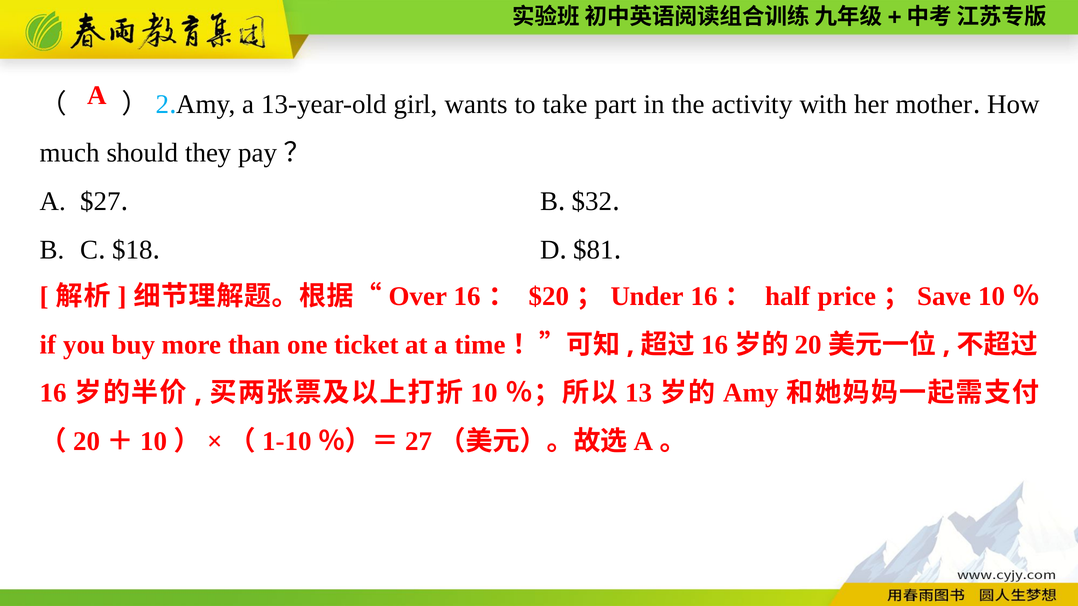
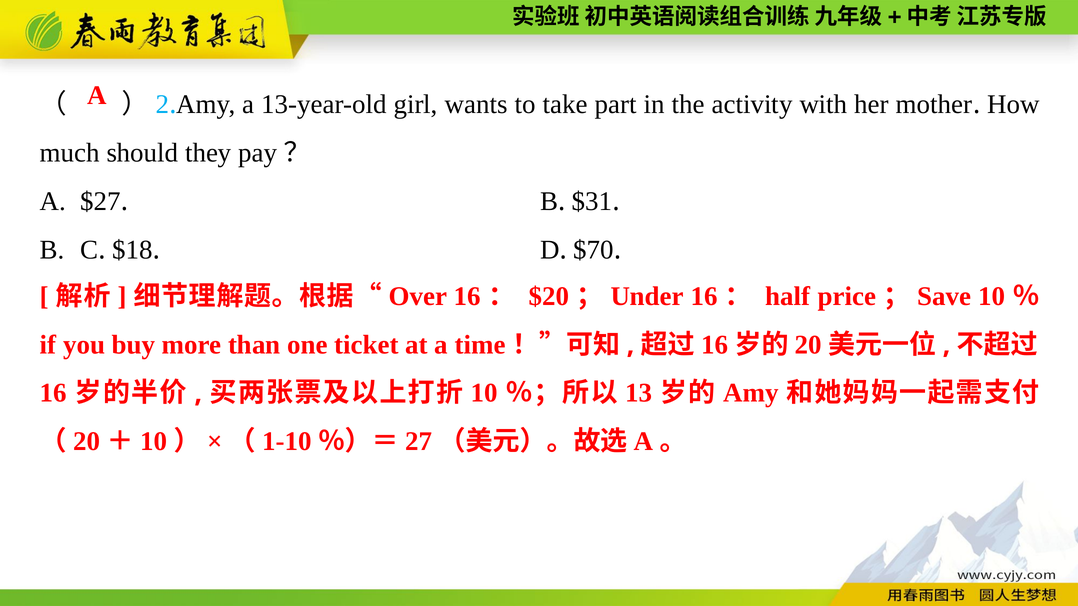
$32: $32 -> $31 (592, 201)
$81: $81 -> $70 (594, 250)
